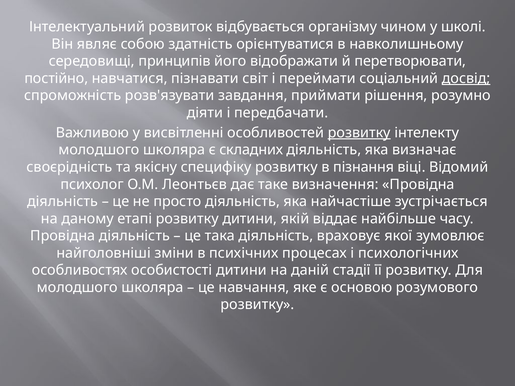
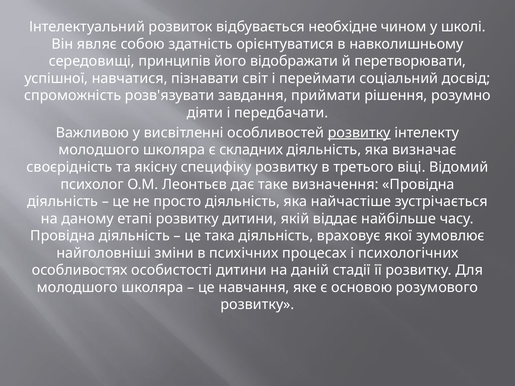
організму: організму -> необхідне (343, 27)
постійно: постійно -> успішної (56, 78)
досвід underline: present -> none (466, 78)
пізнання: пізнання -> третього (364, 167)
